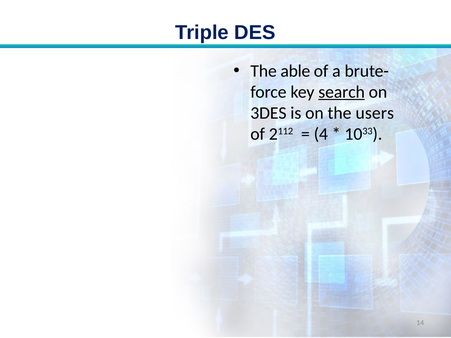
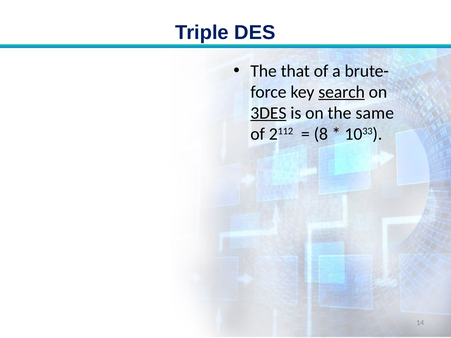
able: able -> that (295, 71)
3DES underline: none -> present (268, 113)
users: users -> same (375, 113)
4: 4 -> 8 (321, 134)
